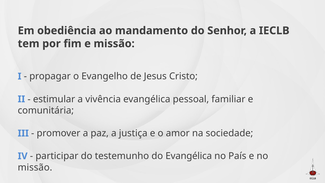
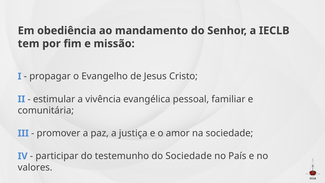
do Evangélica: Evangélica -> Sociedade (189, 156)
missão: missão -> valores (35, 167)
